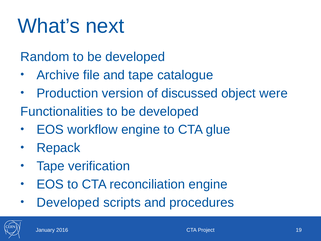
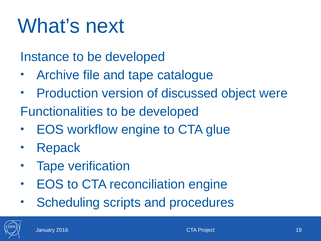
Random: Random -> Instance (45, 57)
Developed: Developed -> Scheduling (68, 202)
